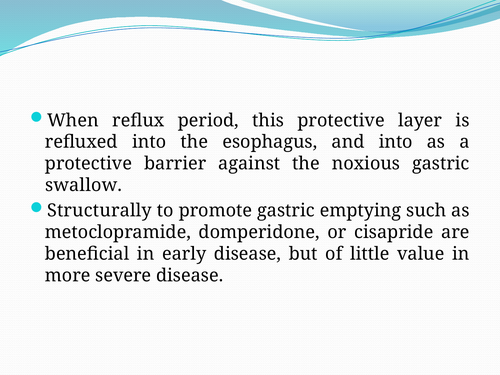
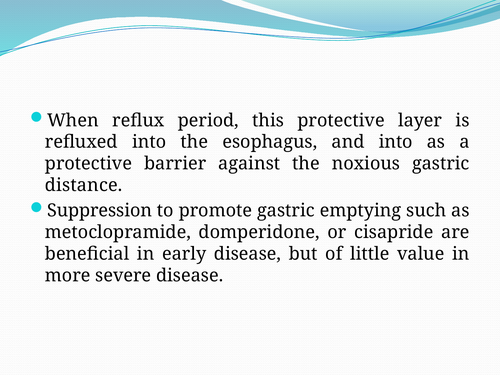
swallow: swallow -> distance (84, 185)
Structurally: Structurally -> Suppression (100, 211)
